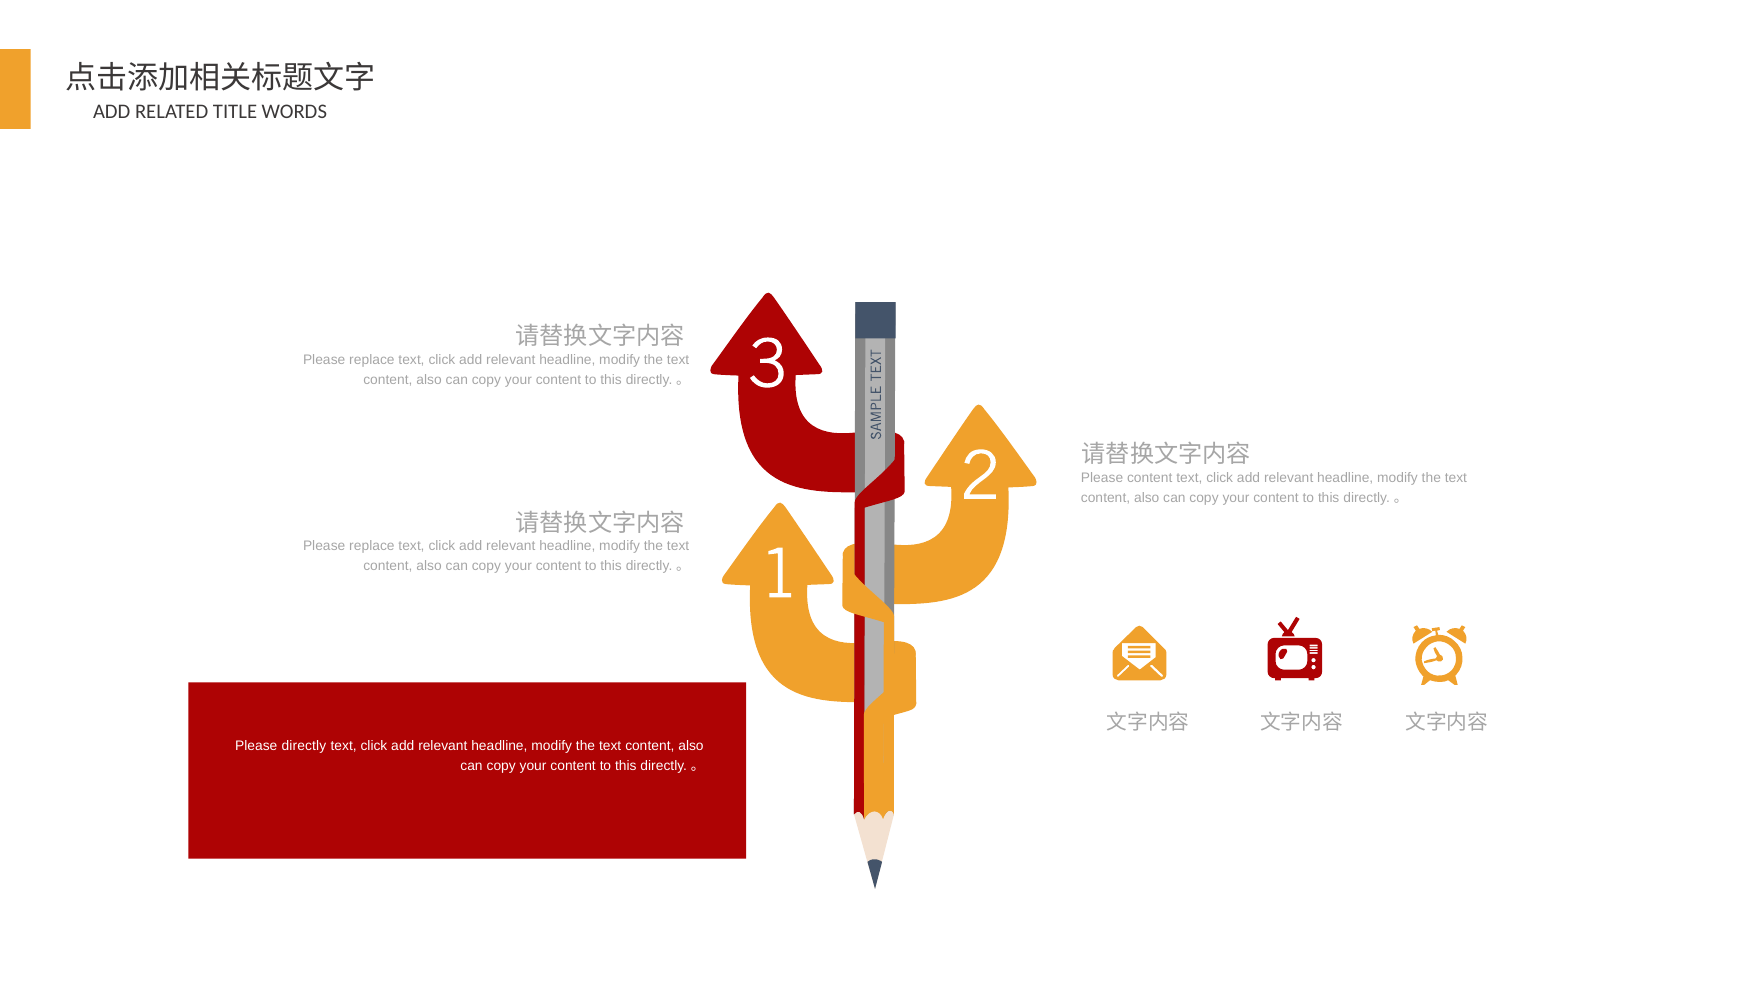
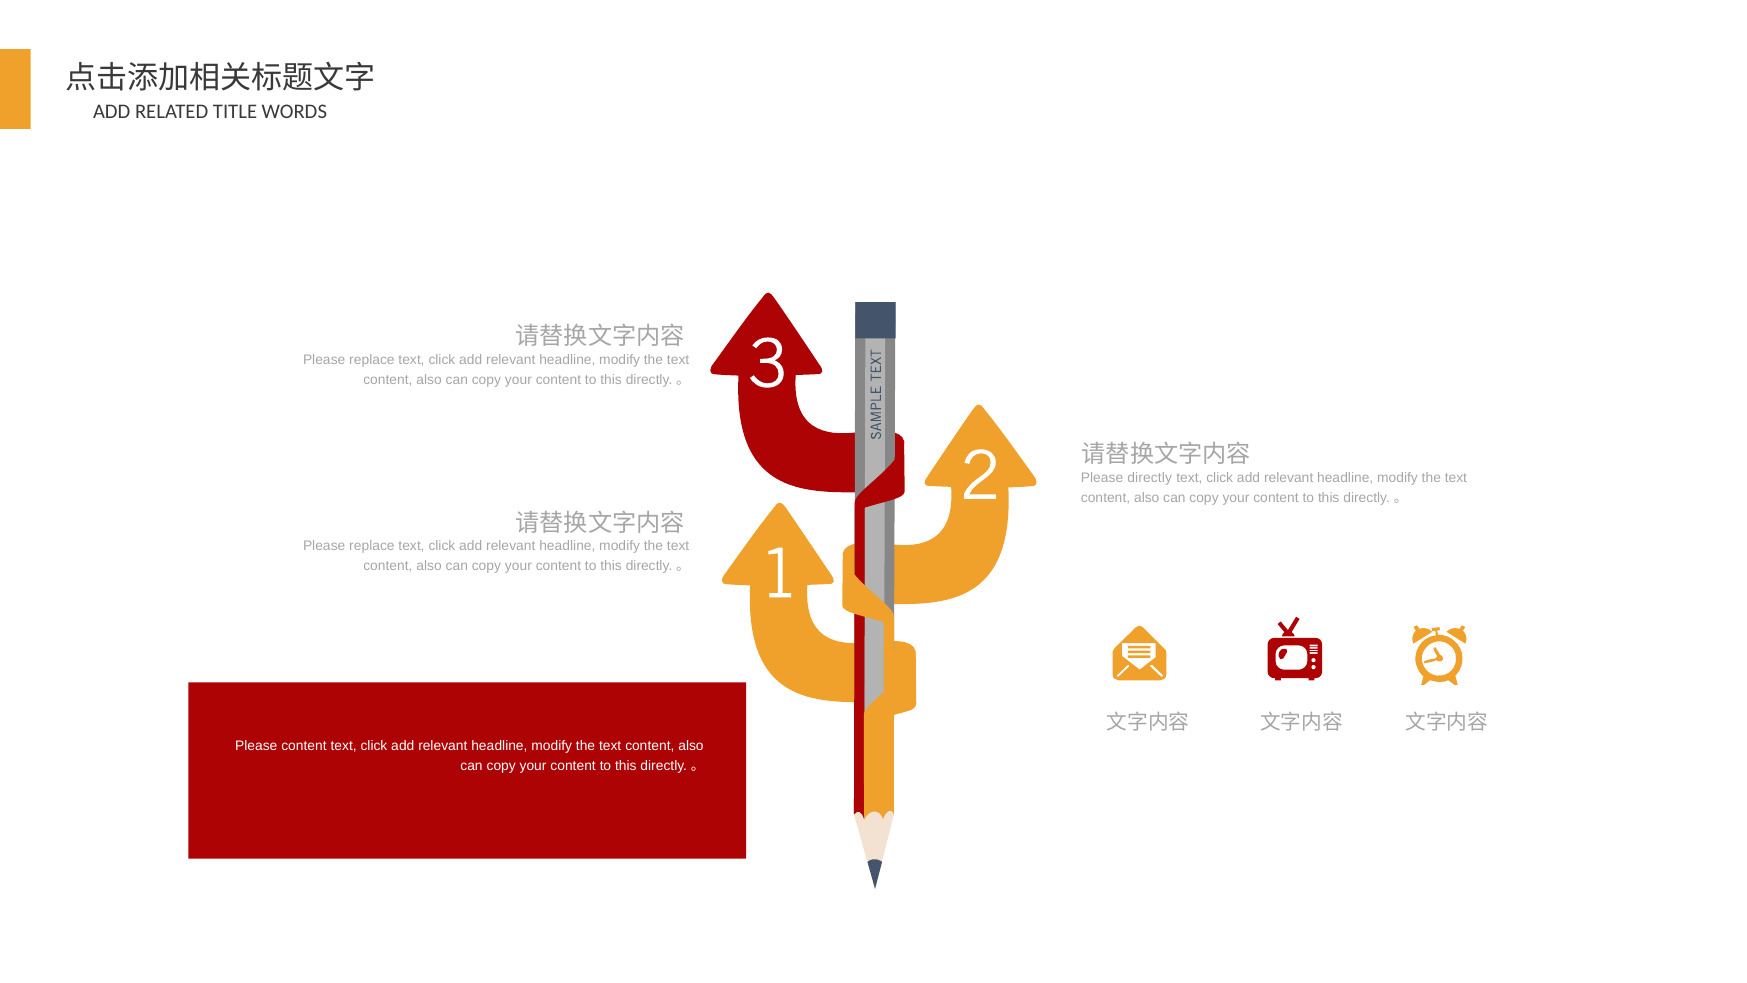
Please content: content -> directly (1150, 478)
Please directly: directly -> content (304, 746)
